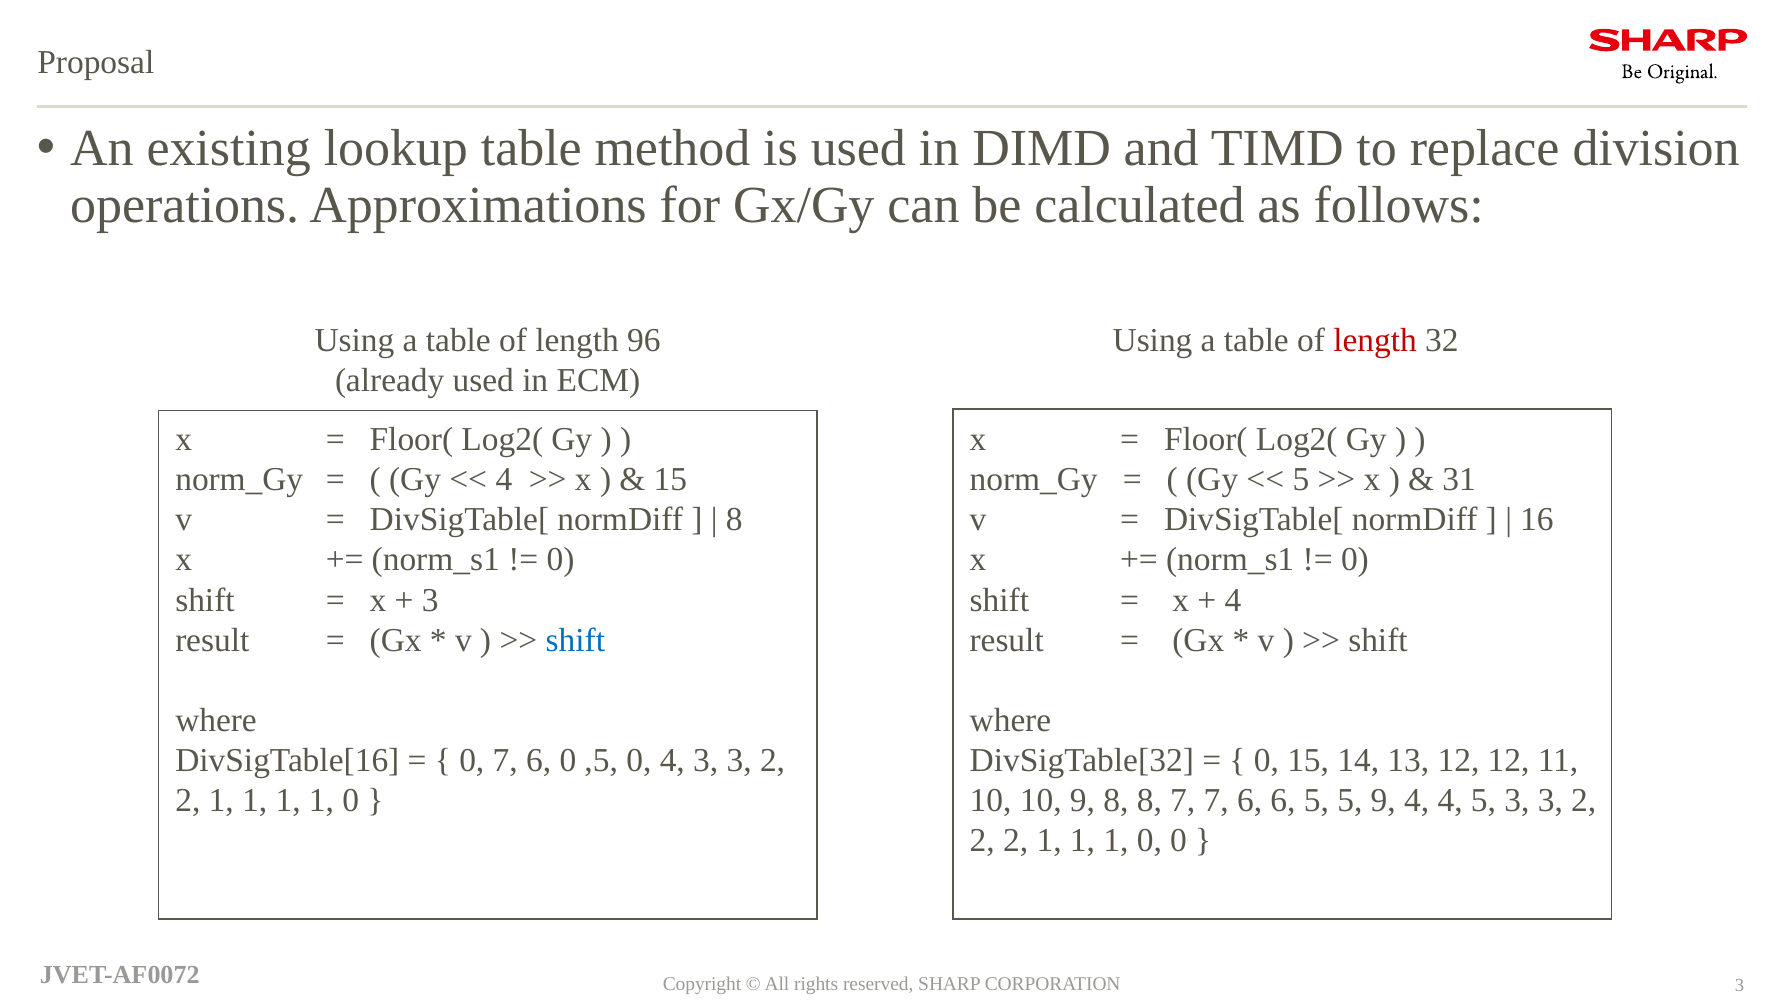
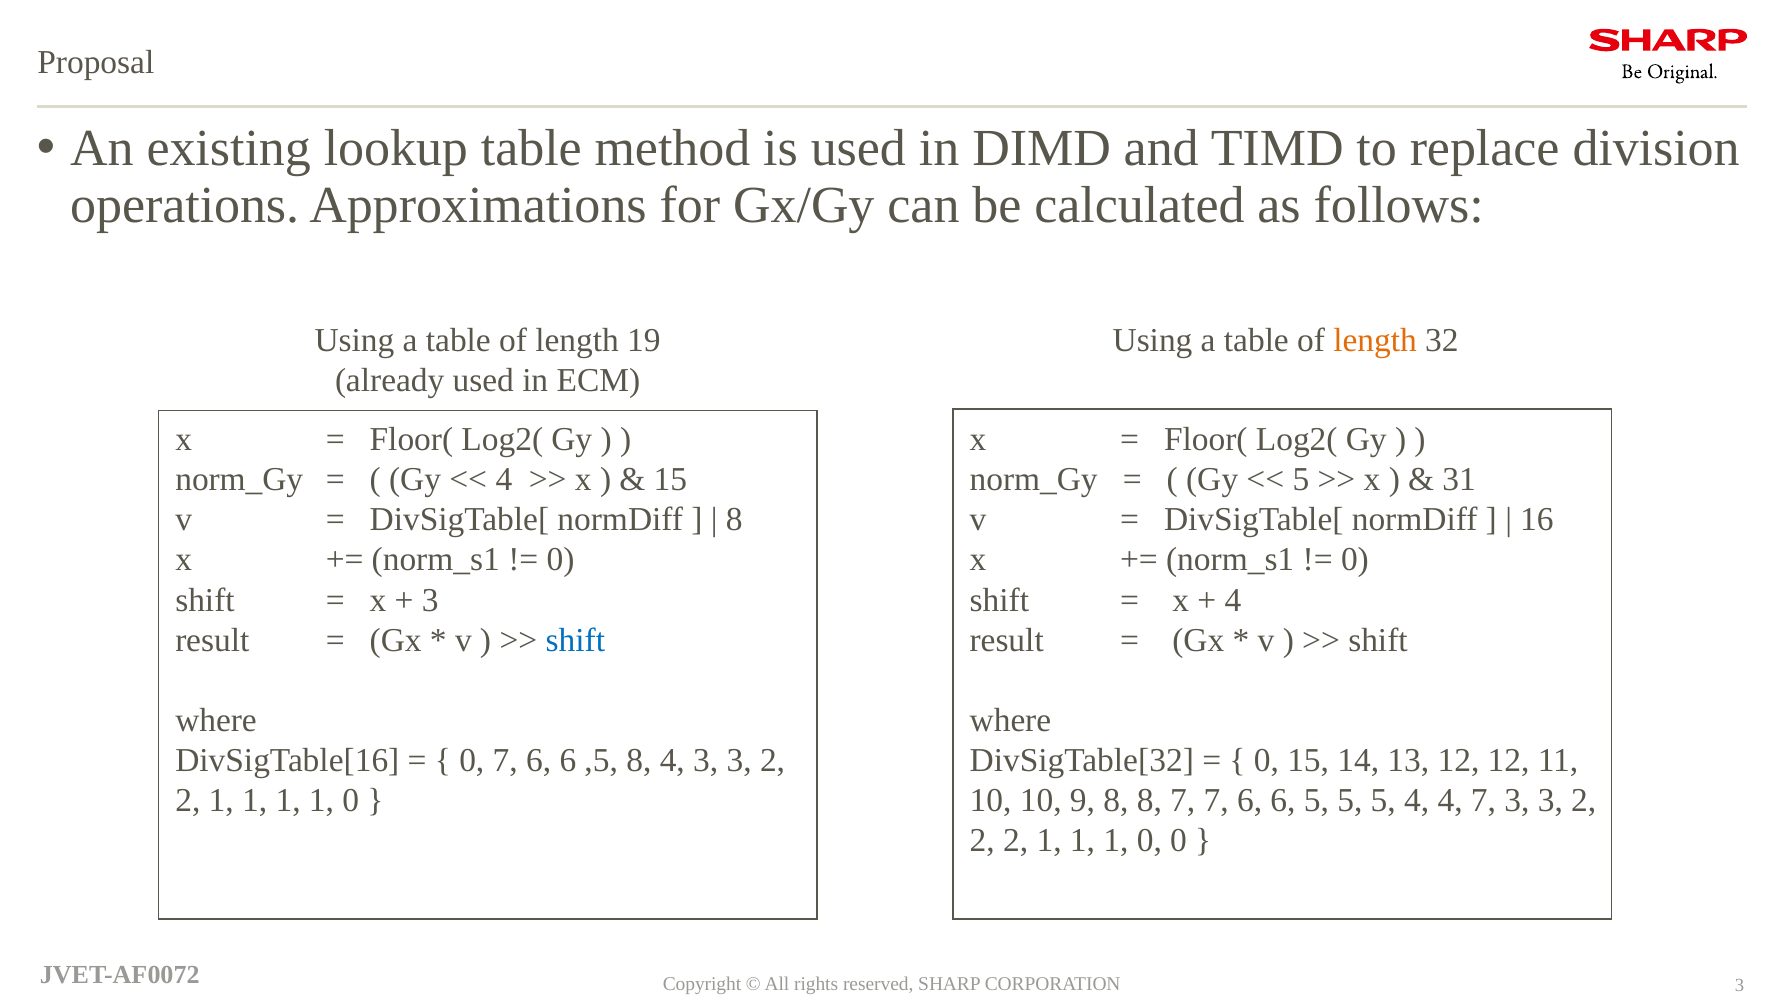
length colour: red -> orange (1375, 340)
96: 96 -> 19 (644, 341)
0 7 6 0: 0 -> 6 (568, 761)
,5 0: 0 -> 8 (639, 761)
5 5 9: 9 -> 5 (1383, 801)
4 5: 5 -> 7 (1484, 801)
